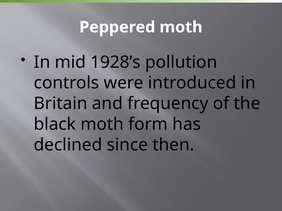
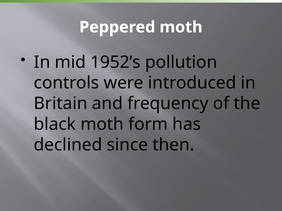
1928’s: 1928’s -> 1952’s (115, 62)
